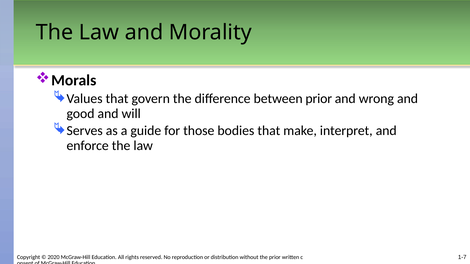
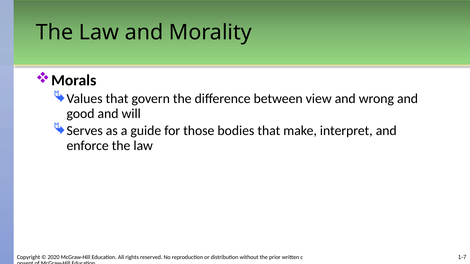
between prior: prior -> view (319, 99)
